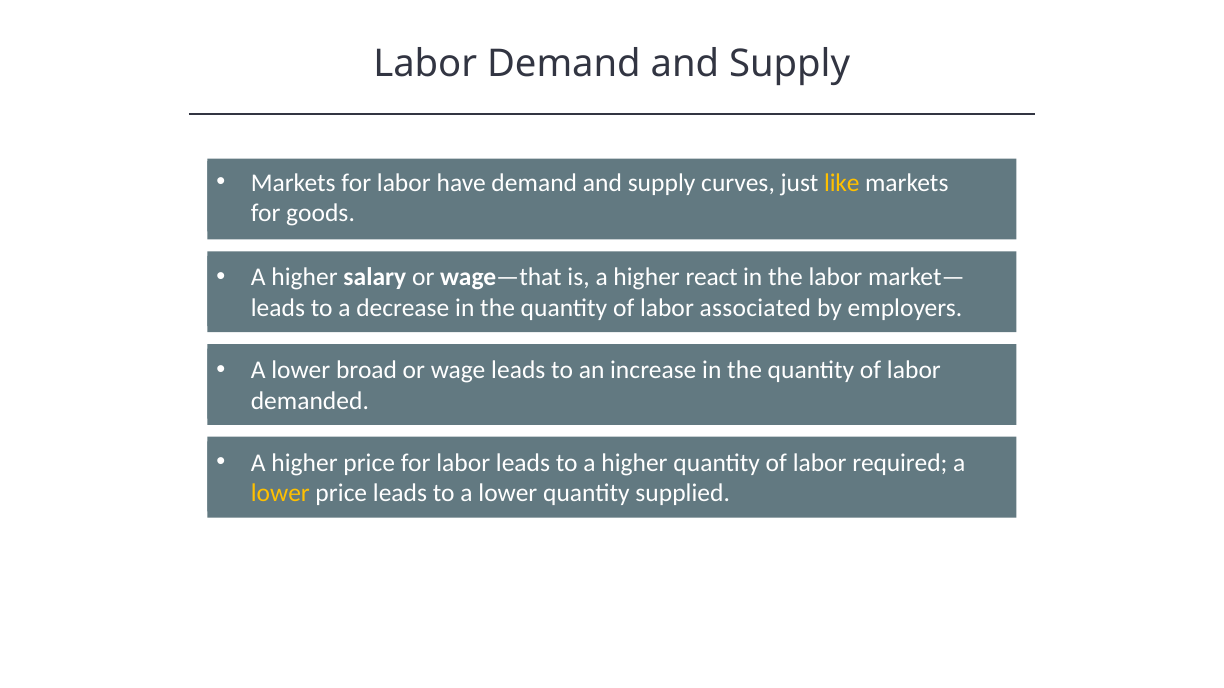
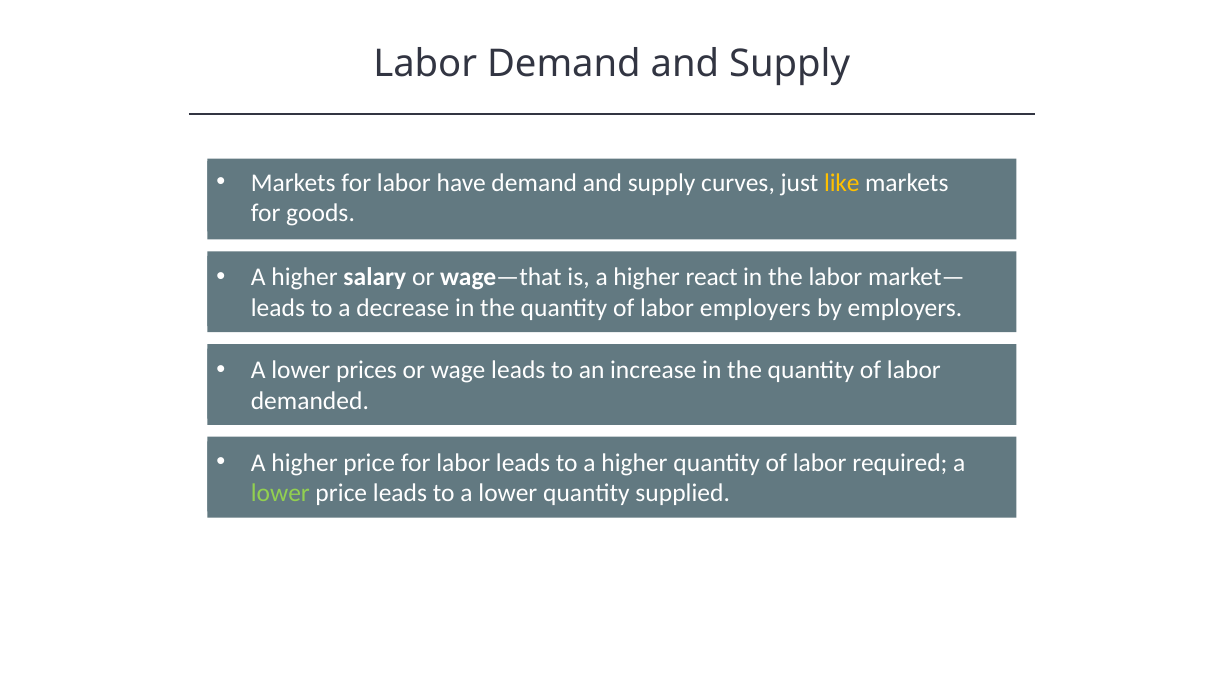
labor associated: associated -> employers (755, 308)
broad: broad -> prices (367, 370)
lower colour: yellow -> light green (280, 494)
